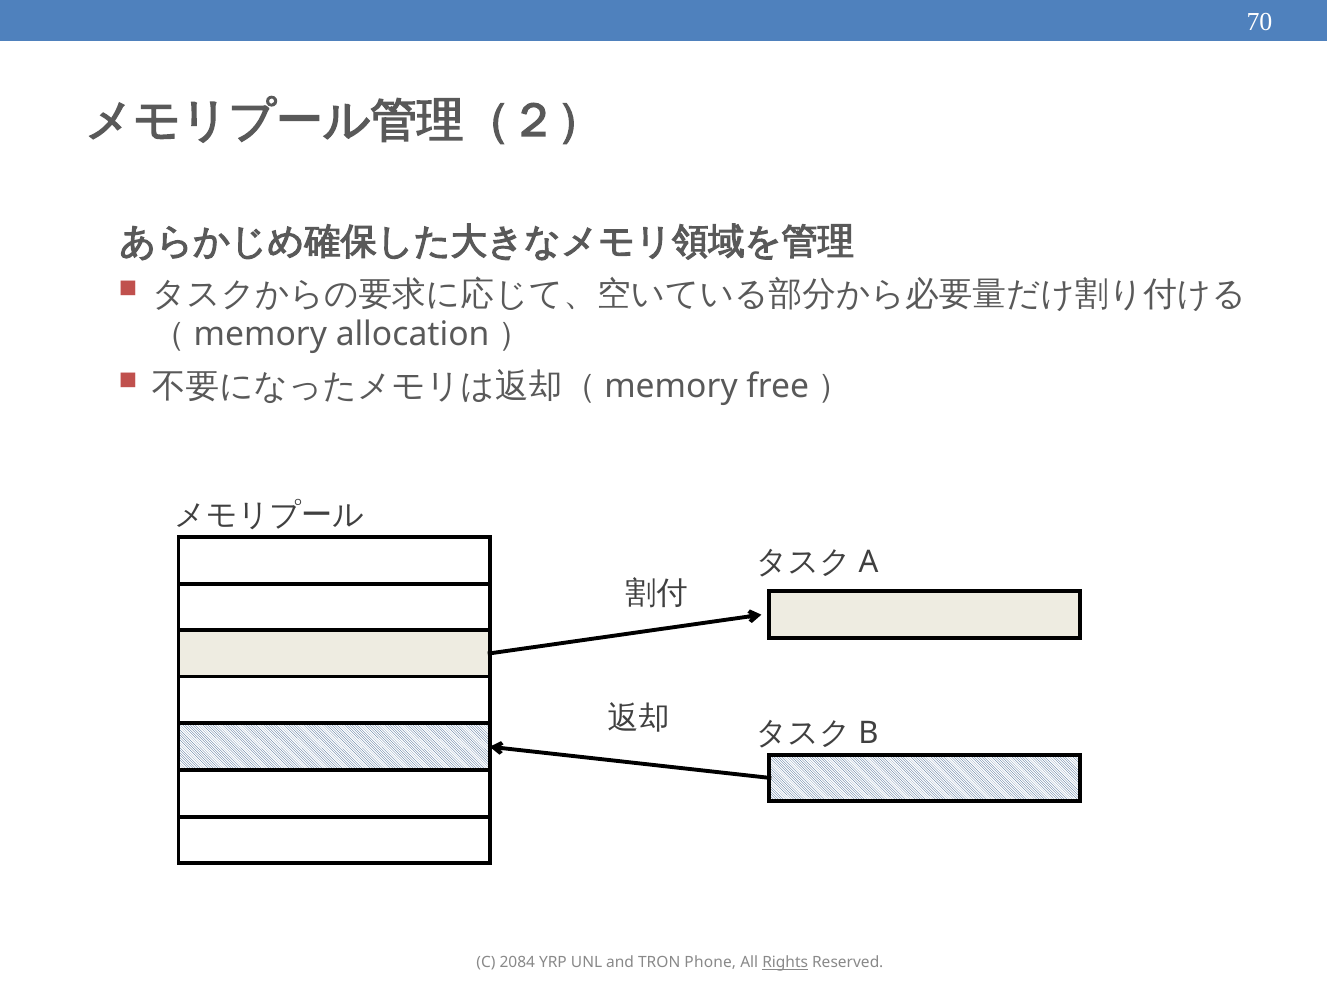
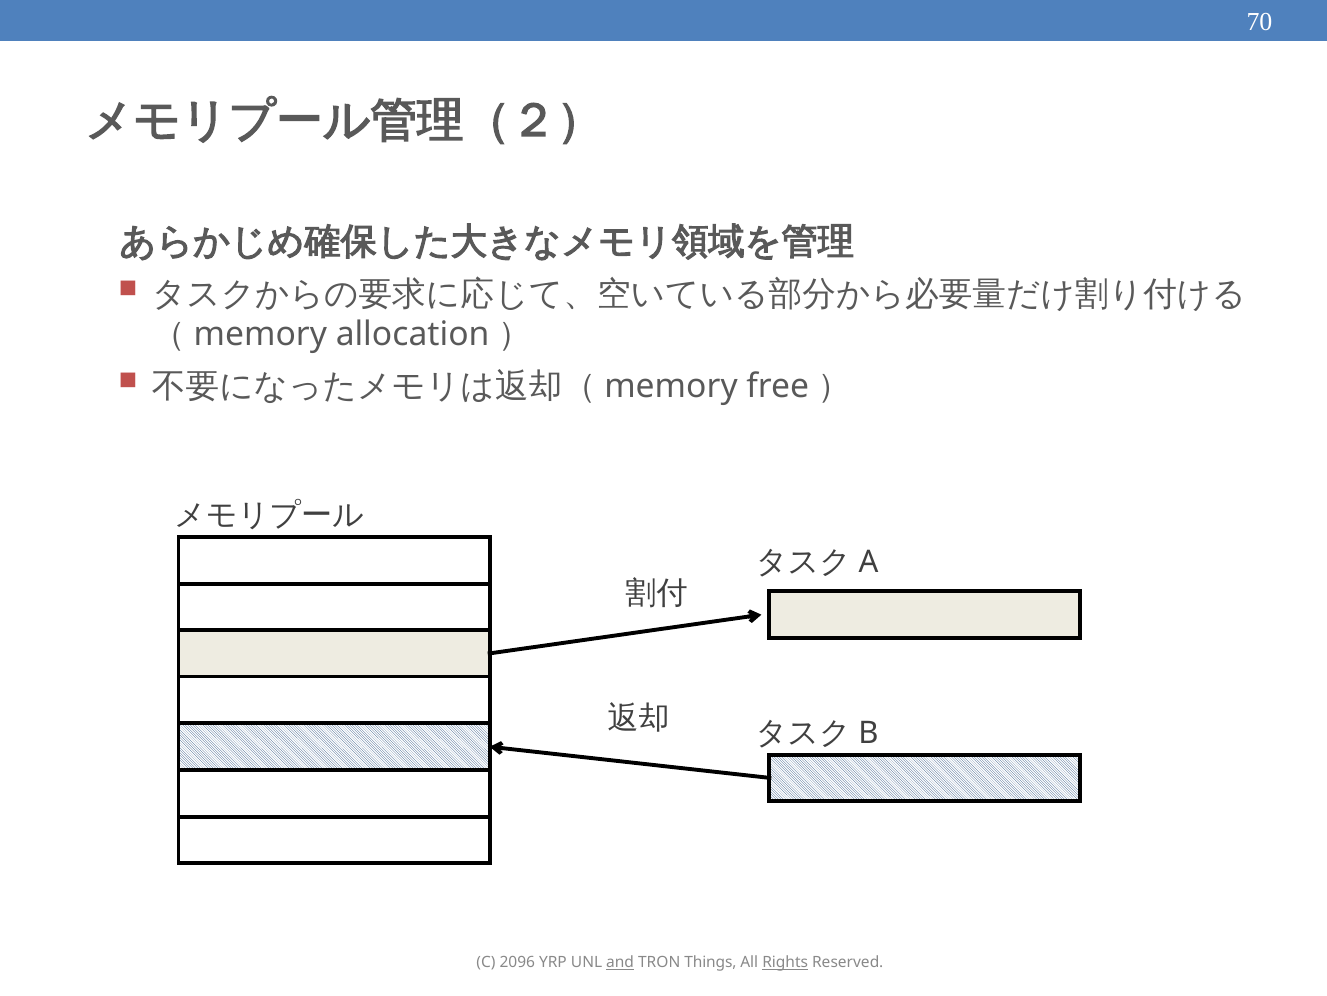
2084: 2084 -> 2096 (517, 962)
and underline: none -> present (620, 962)
Phone: Phone -> Things (710, 962)
